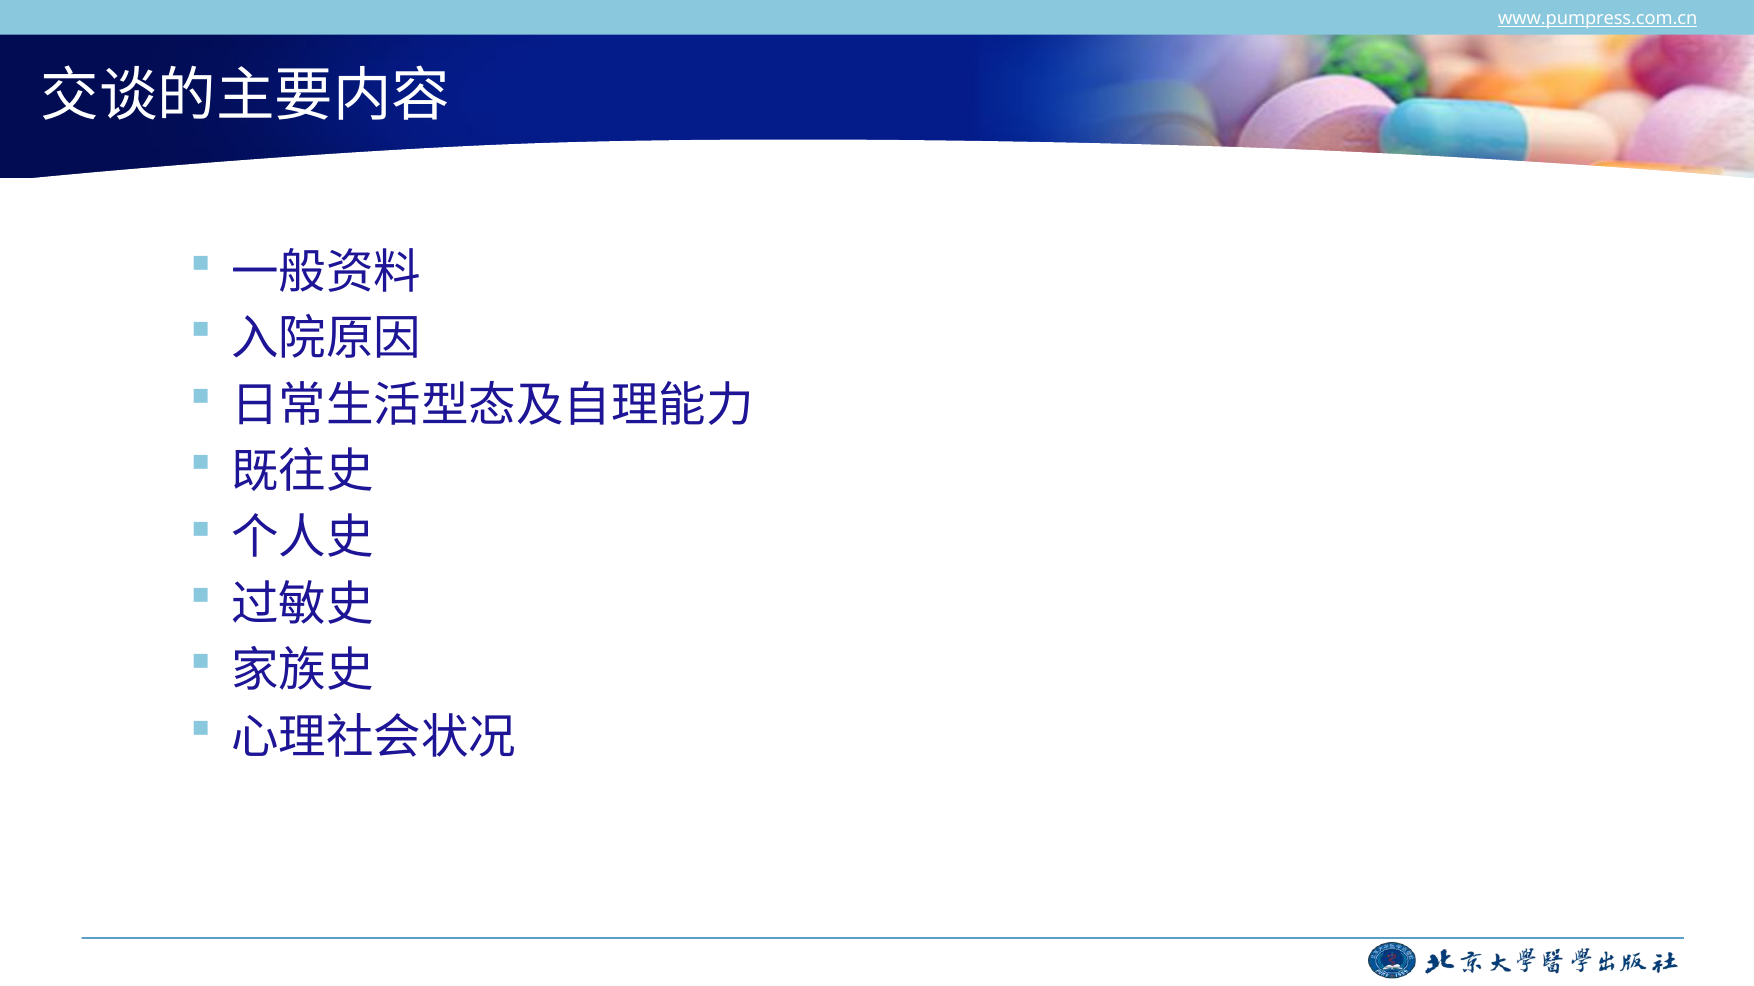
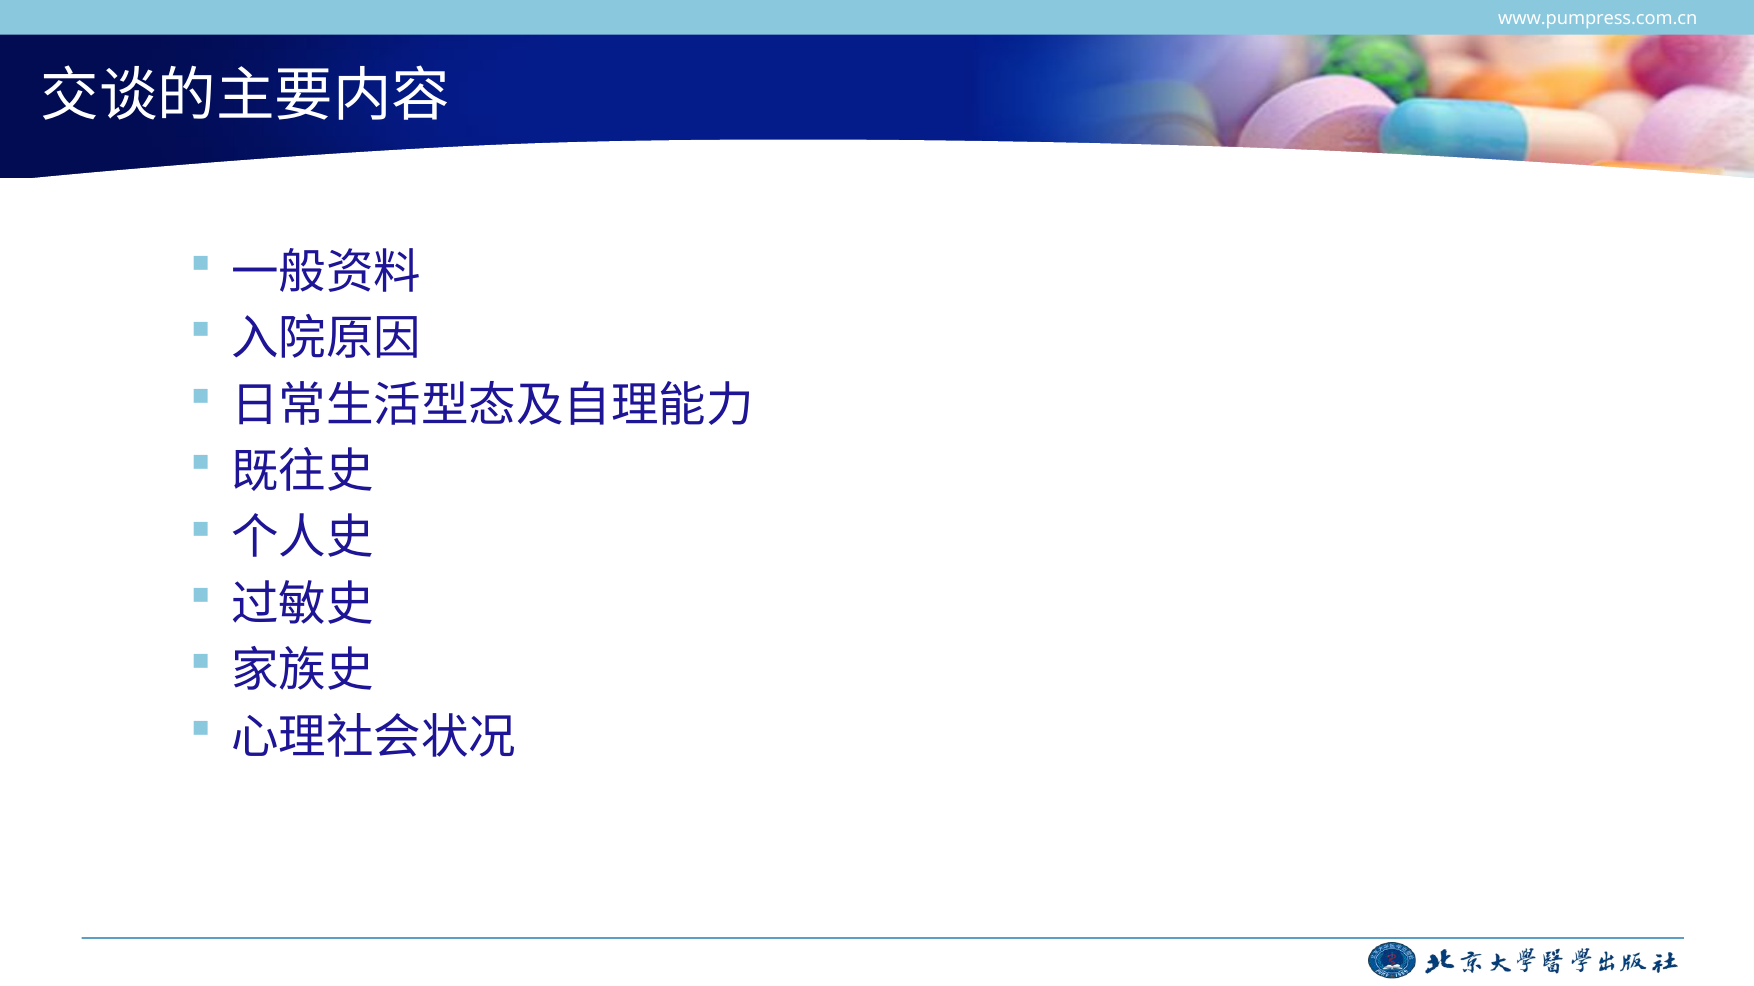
www.pumpress.com.cn underline: present -> none (1598, 19)
